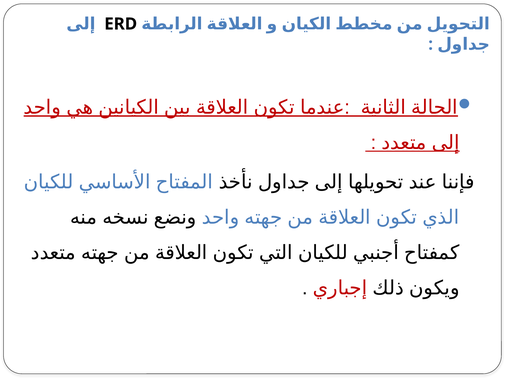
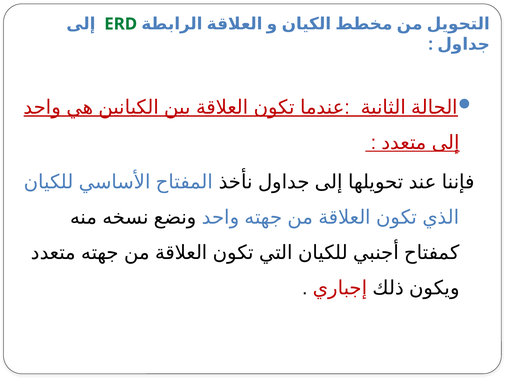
ERD colour: black -> green (121, 24)
